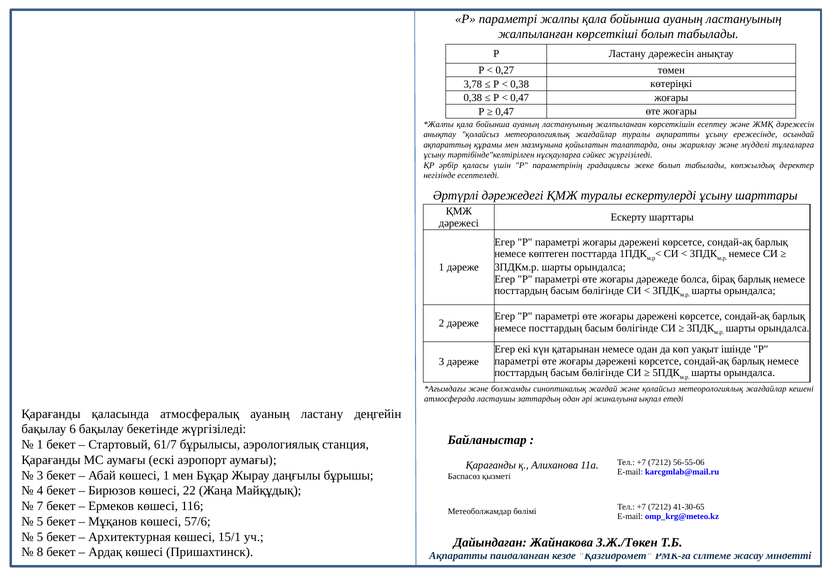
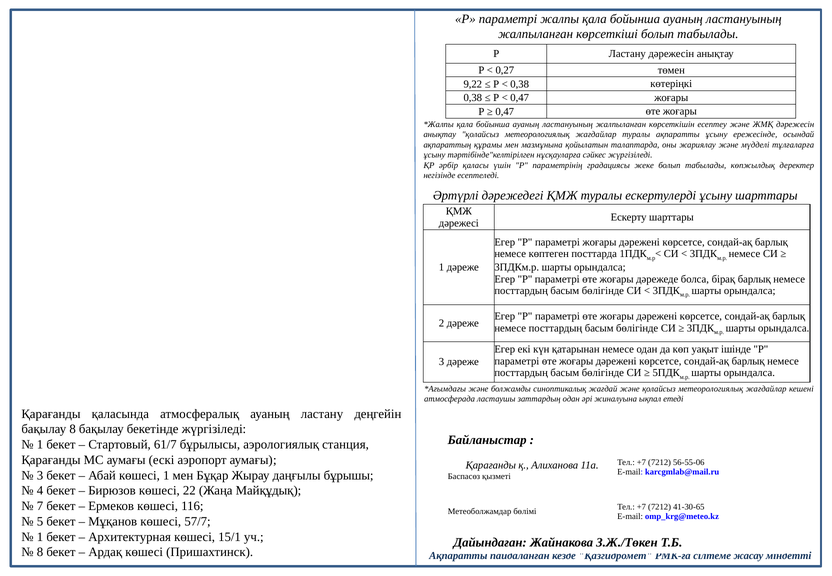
3,78: 3,78 -> 9,22 (473, 84)
бақылау 6: 6 -> 8 (73, 429)
57/6: 57/6 -> 57/7 (198, 521)
5: 5 -> 1 (40, 537)
